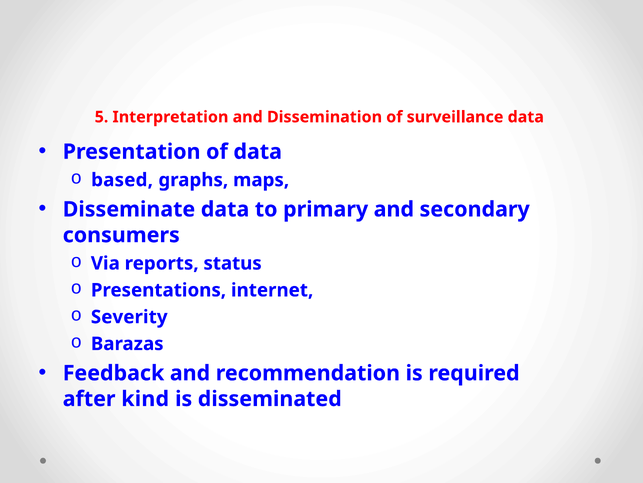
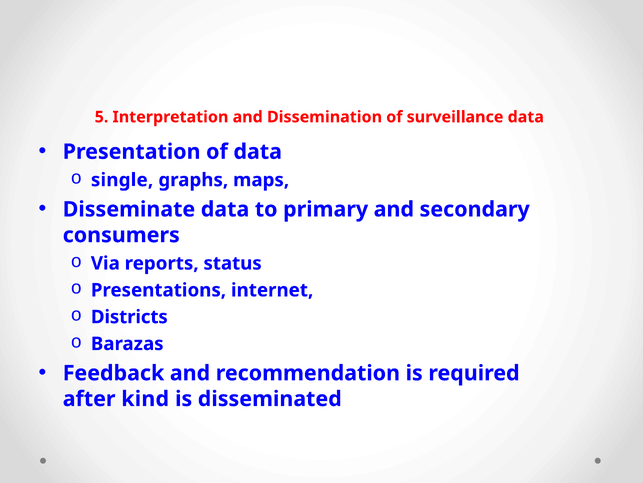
based: based -> single (122, 180)
Severity: Severity -> Districts (129, 317)
